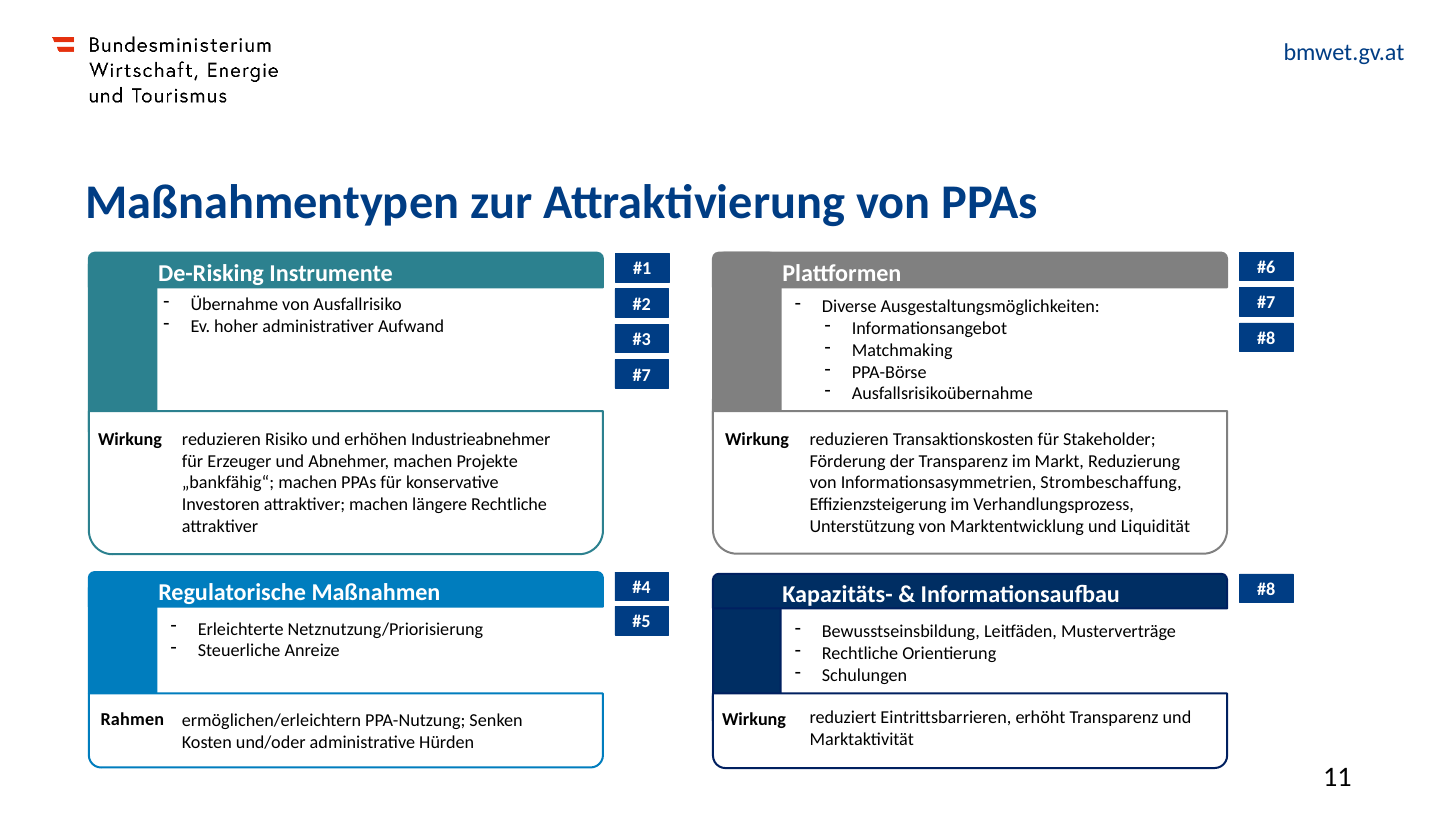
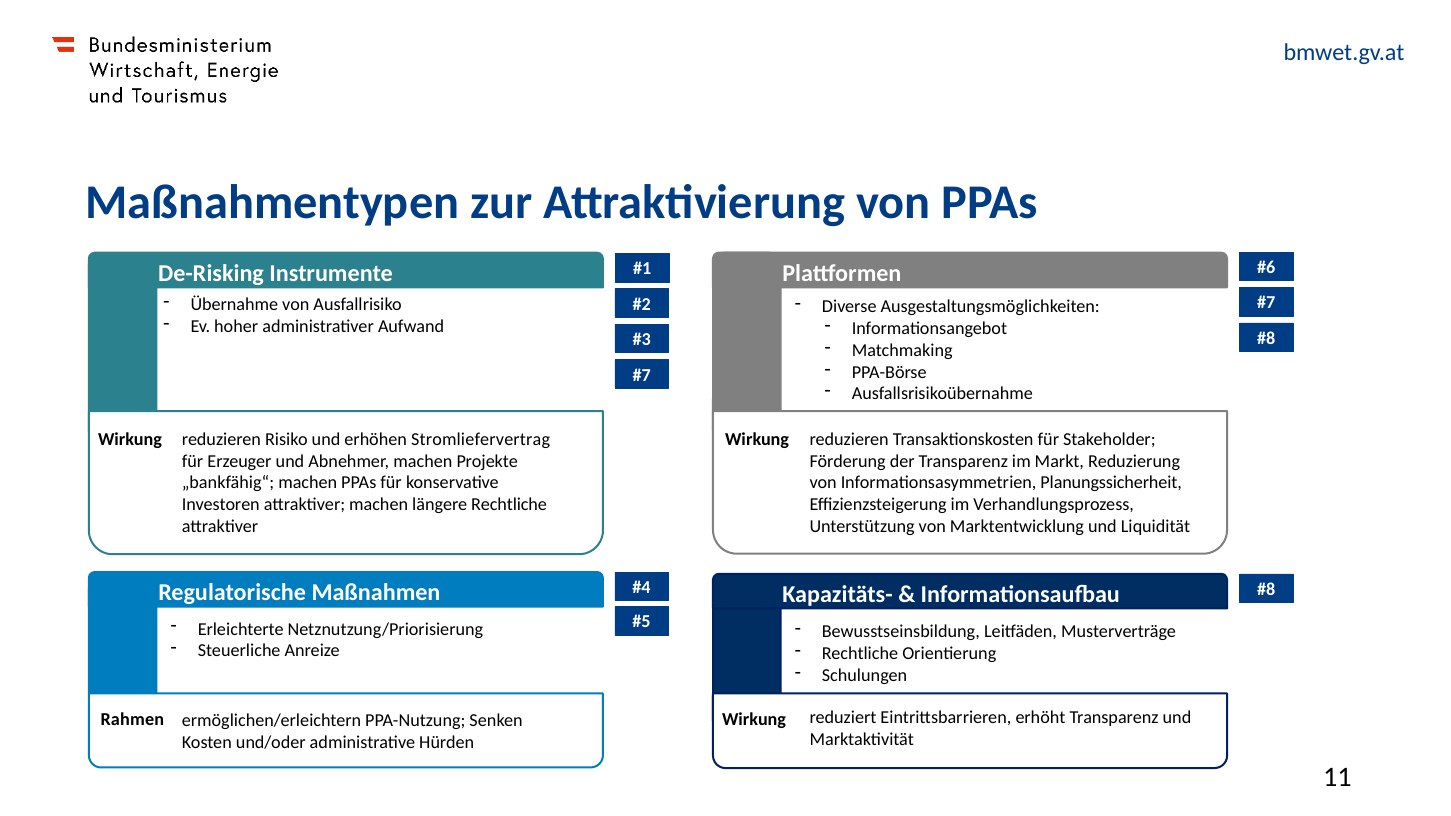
Industrieabnehmer: Industrieabnehmer -> Stromliefervertrag (481, 439)
Strombeschaffung: Strombeschaffung -> Planungssicherheit (1111, 483)
